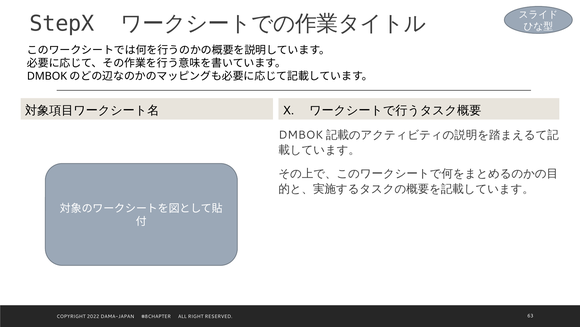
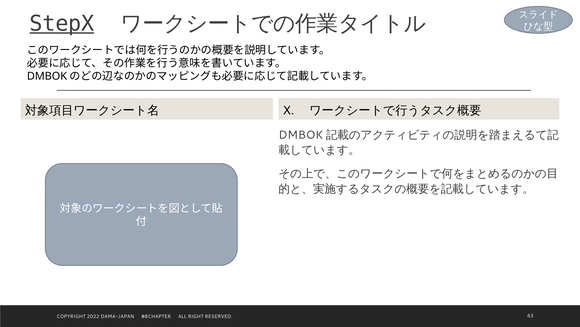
StepX underline: none -> present (62, 24)
